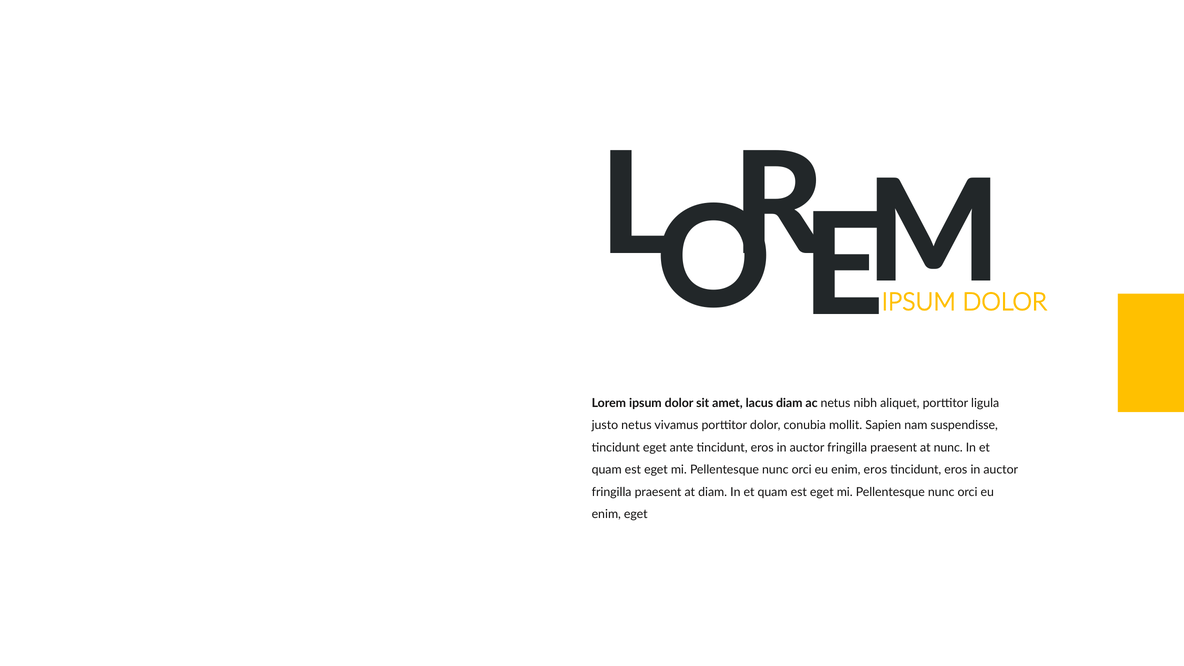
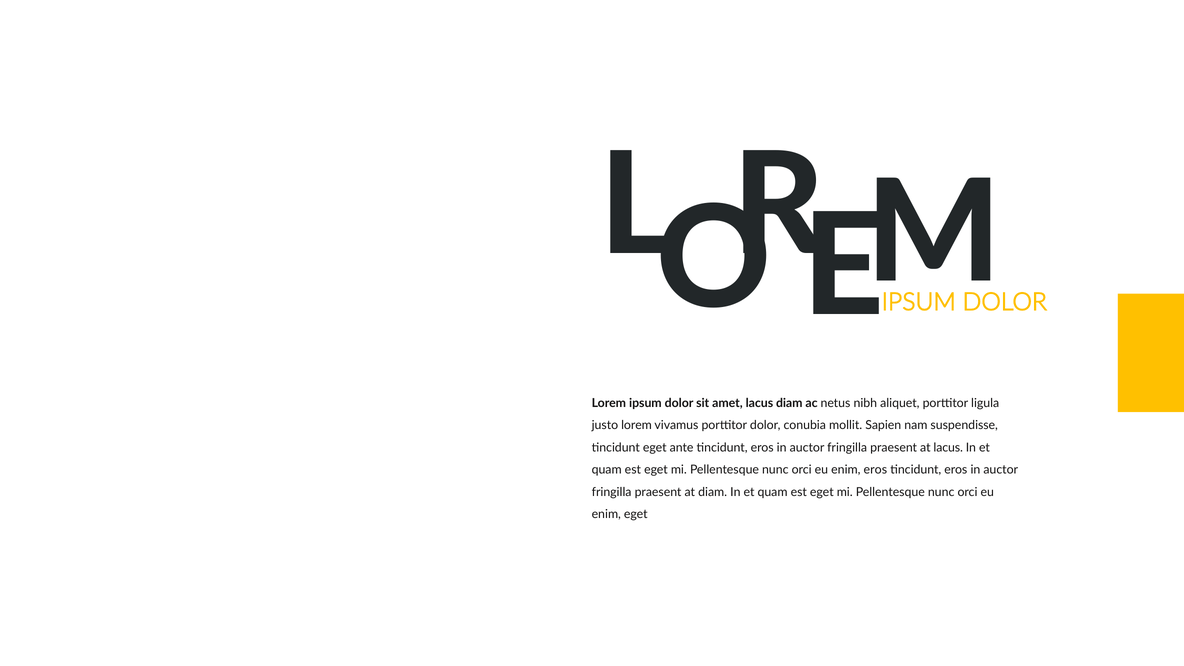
justo netus: netus -> lorem (636, 425)
at nunc: nunc -> lacus (948, 447)
